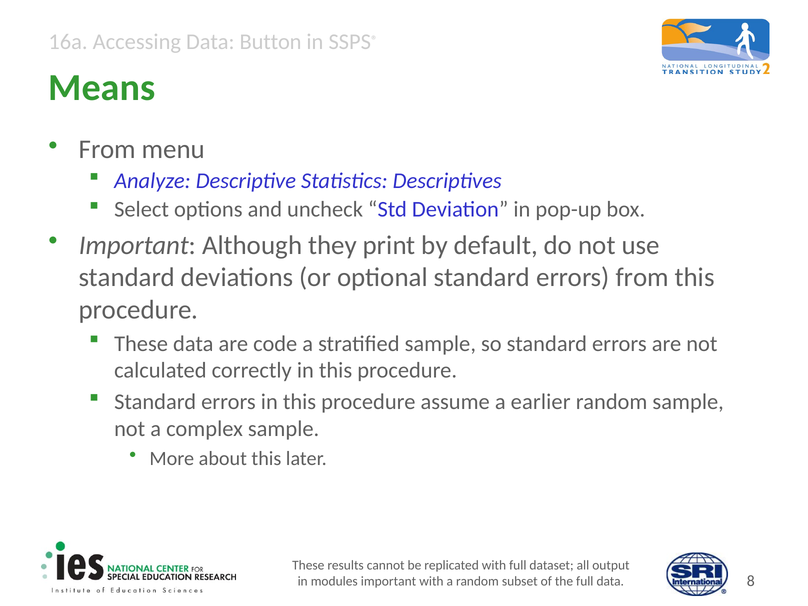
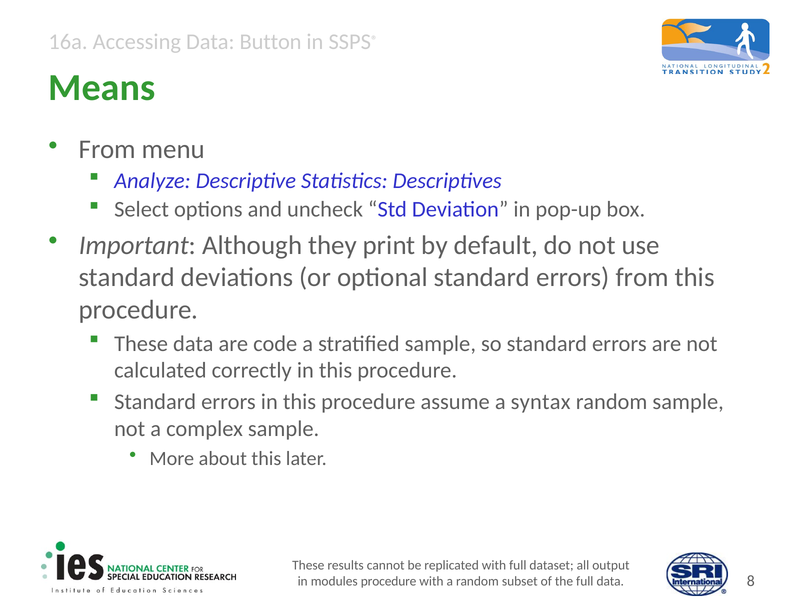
earlier: earlier -> syntax (541, 402)
modules important: important -> procedure (389, 581)
